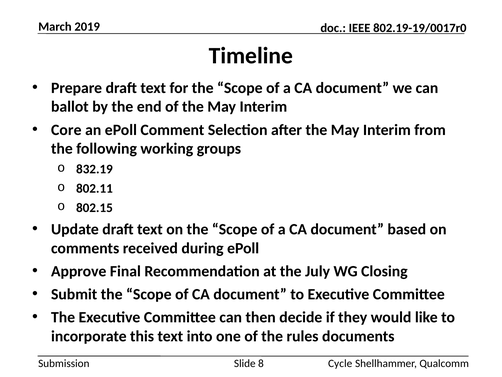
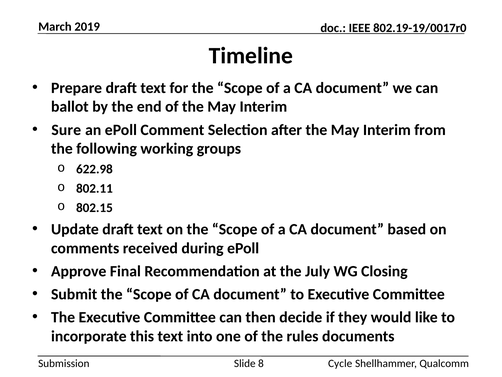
Core: Core -> Sure (66, 130)
832.19: 832.19 -> 622.98 (94, 169)
